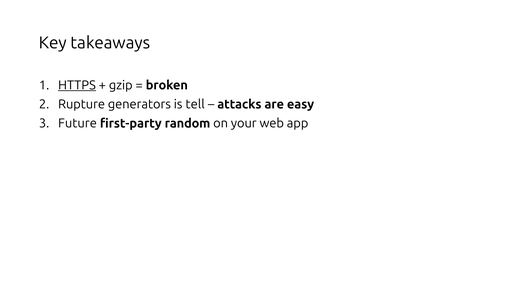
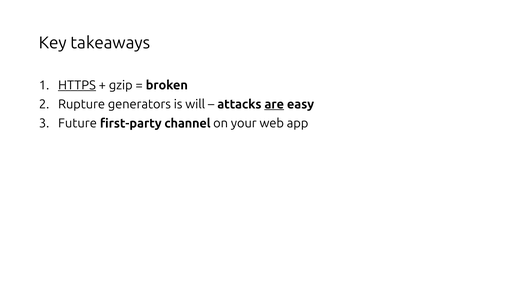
tell: tell -> will (195, 104)
are underline: none -> present (274, 104)
random: random -> channel (187, 123)
